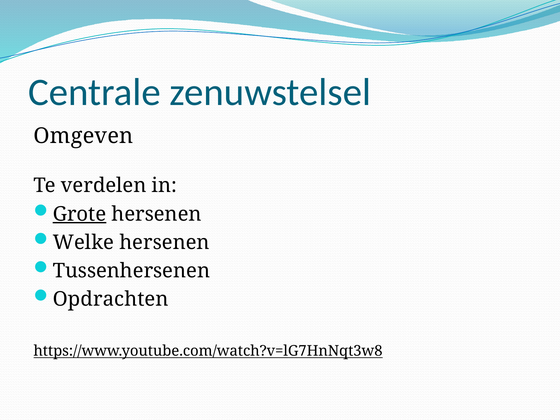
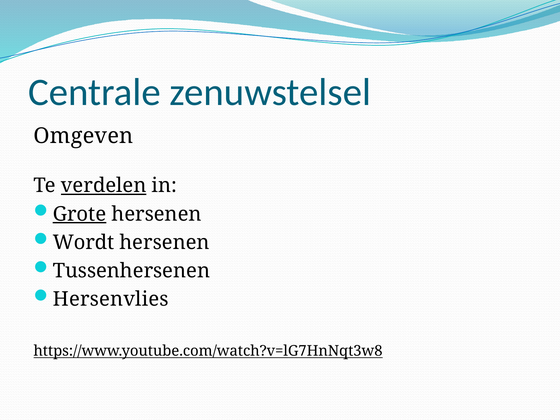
verdelen underline: none -> present (104, 186)
Welke: Welke -> Wordt (84, 242)
Opdrachten: Opdrachten -> Hersenvlies (111, 299)
